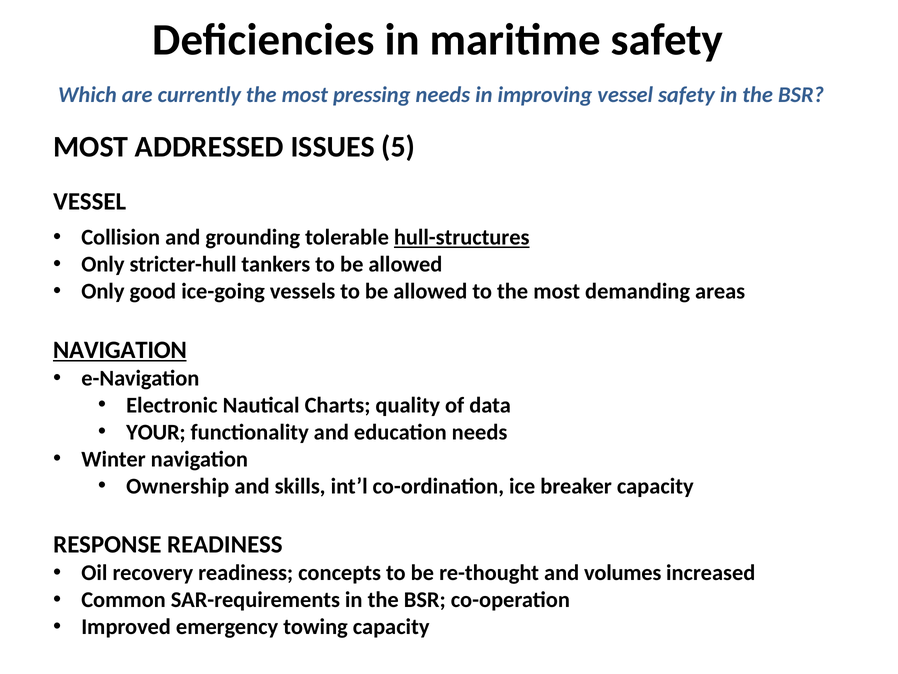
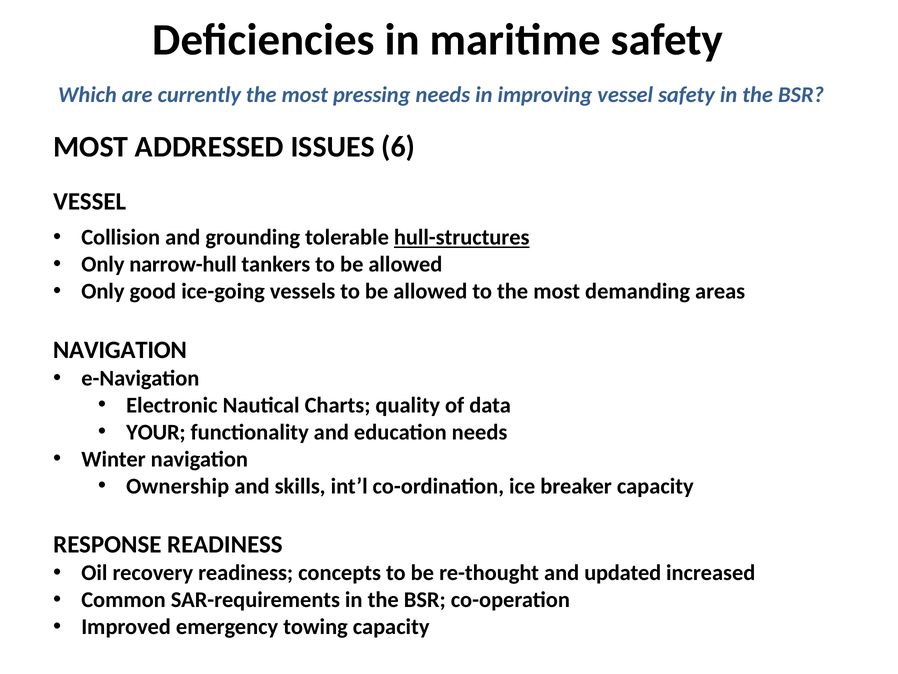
5: 5 -> 6 (398, 147)
stricter-hull: stricter-hull -> narrow-hull (183, 264)
NAVIGATION underline: present -> none (120, 350)
volumes: volumes -> updated (623, 573)
